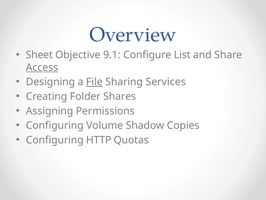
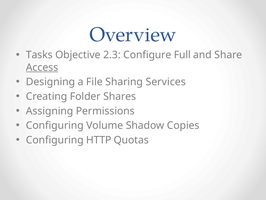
Sheet: Sheet -> Tasks (39, 55)
9.1: 9.1 -> 2.3 (112, 55)
List: List -> Full (182, 55)
File underline: present -> none (94, 82)
